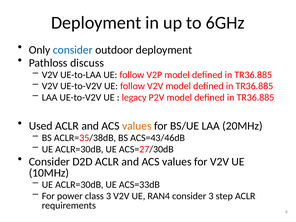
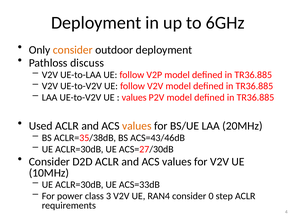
consider colour: blue -> orange (73, 50)
legacy: legacy -> values (134, 97)
consider 3: 3 -> 0 (211, 196)
